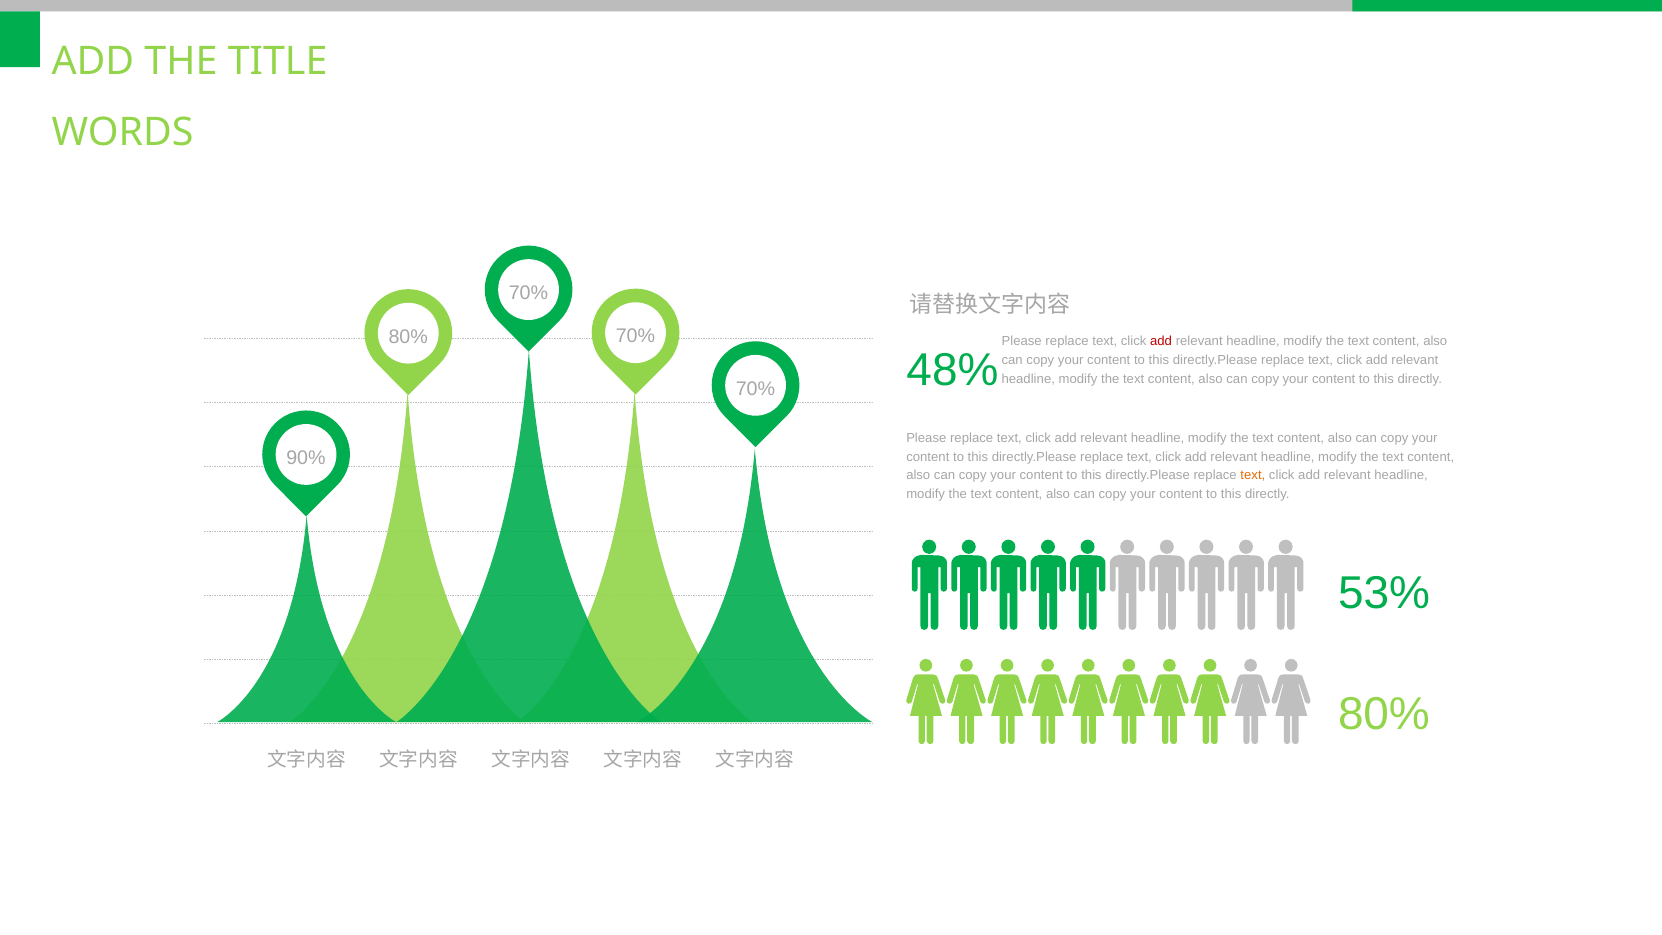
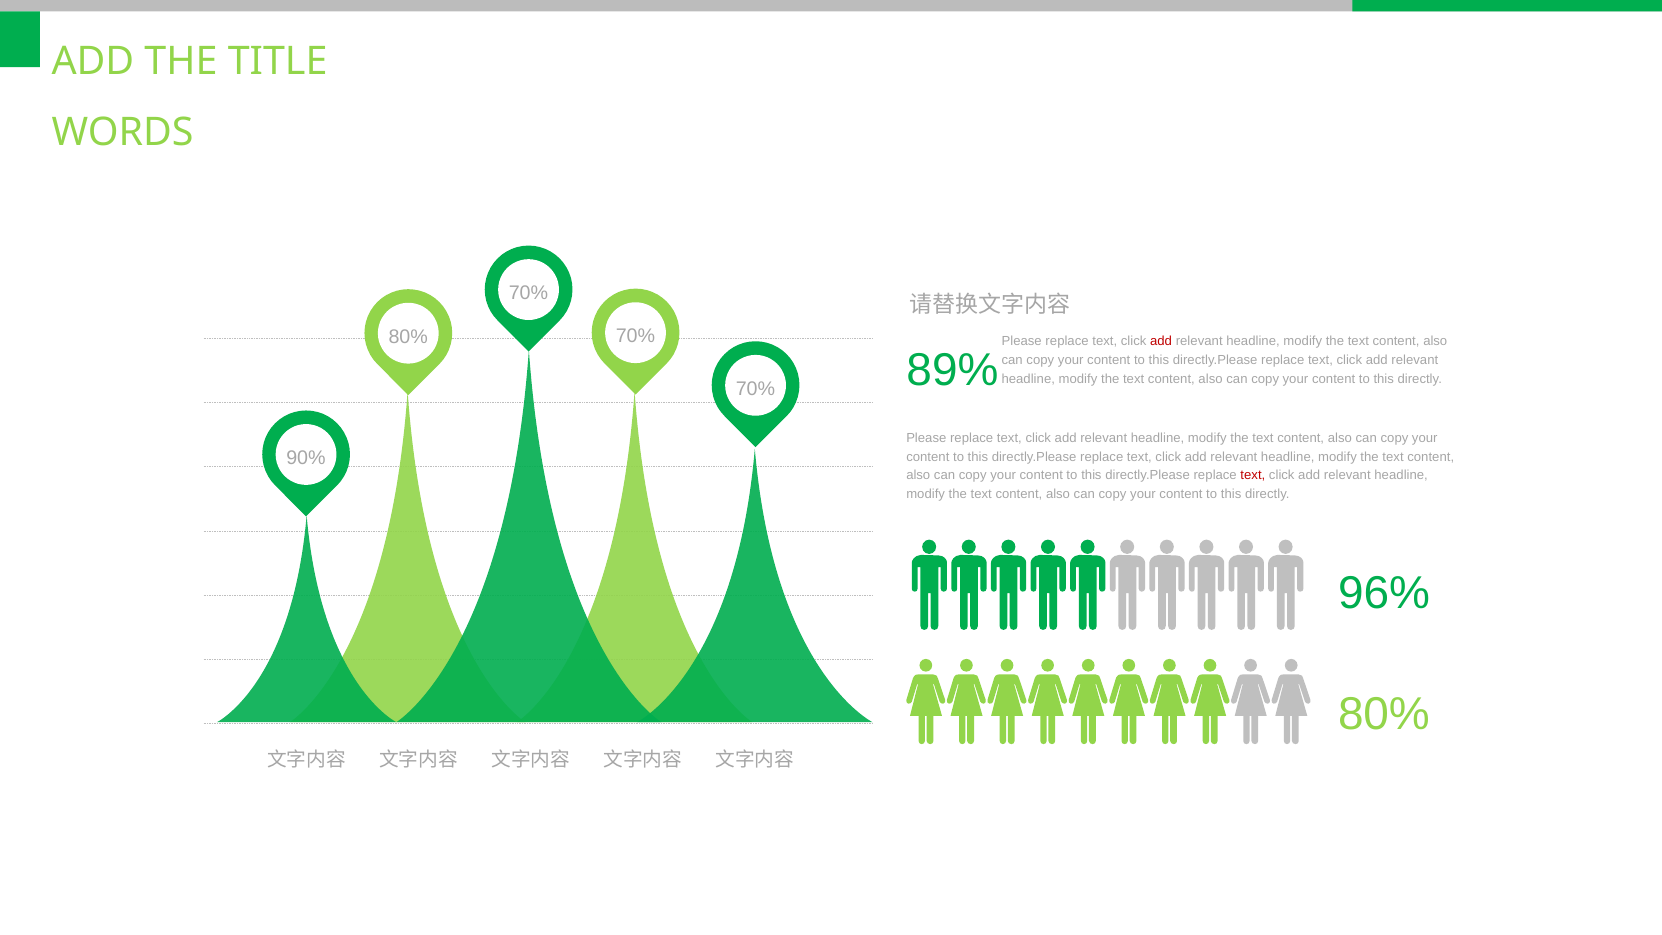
48%: 48% -> 89% (952, 370)
text colour: orange -> red (1253, 476)
53%: 53% -> 96% (1384, 593)
